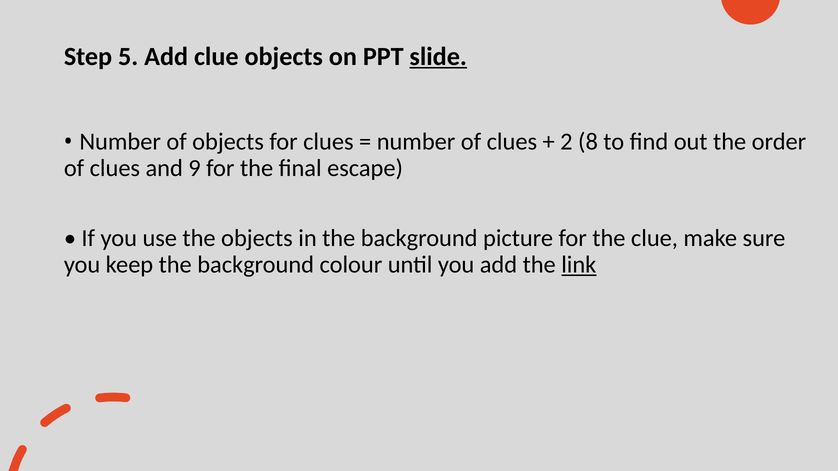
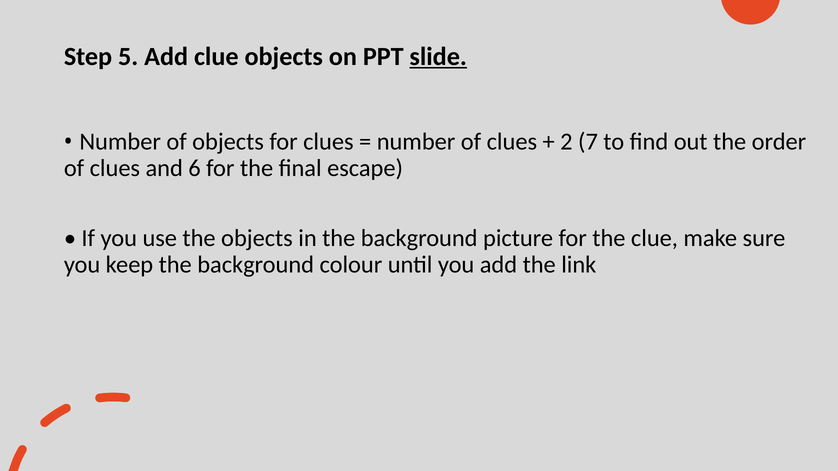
8: 8 -> 7 (588, 142)
9: 9 -> 6 (194, 168)
link underline: present -> none (579, 265)
